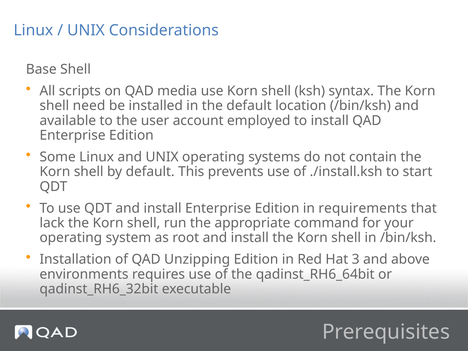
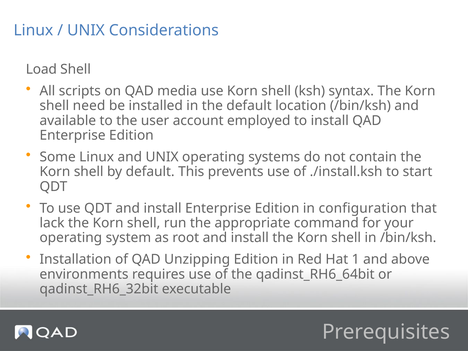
Base: Base -> Load (41, 69)
requirements: requirements -> configuration (363, 208)
3: 3 -> 1 (356, 259)
